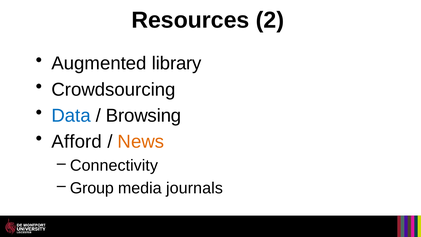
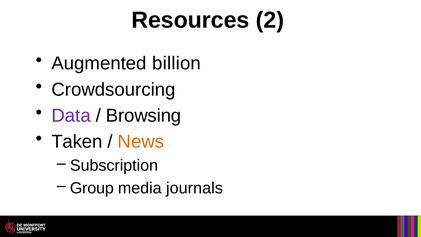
library: library -> billion (177, 63)
Data colour: blue -> purple (71, 115)
Afford: Afford -> Taken (77, 142)
Connectivity: Connectivity -> Subscription (114, 165)
